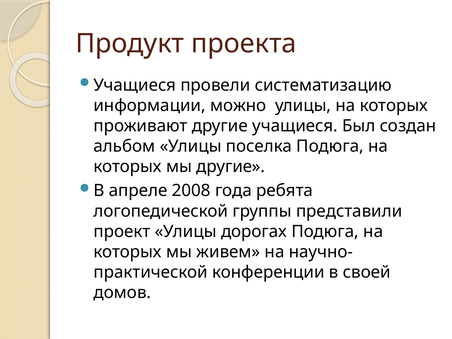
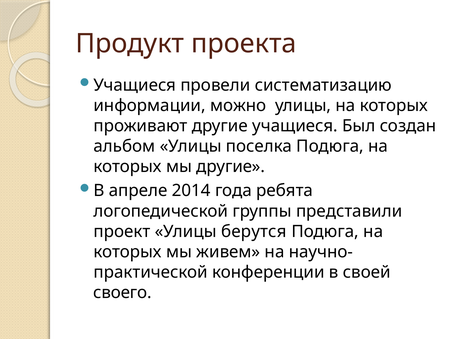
2008: 2008 -> 2014 (191, 191)
дорогах: дорогах -> берутся (254, 231)
домов: домов -> своего (122, 293)
